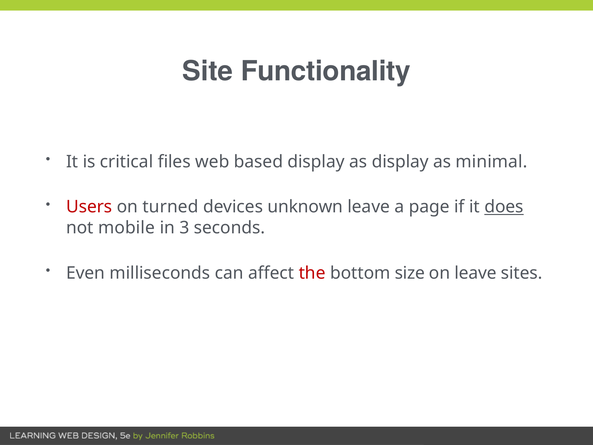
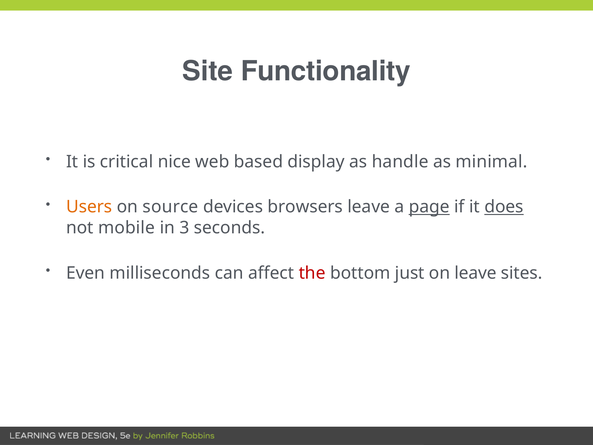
files: files -> nice (174, 162)
as display: display -> handle (400, 162)
Users colour: red -> orange (89, 207)
turned: turned -> source (171, 207)
unknown: unknown -> browsers (305, 207)
page underline: none -> present (429, 207)
size: size -> just (410, 273)
